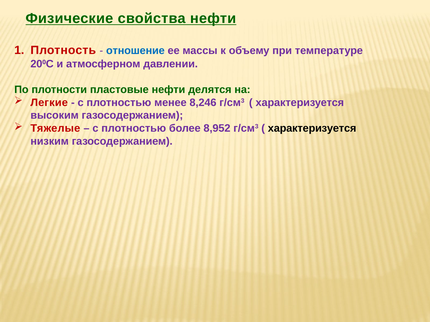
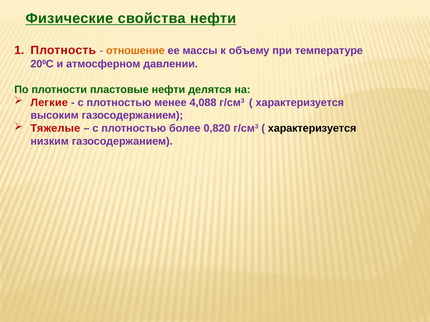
отношение colour: blue -> orange (135, 51)
8,246: 8,246 -> 4,088 (203, 103)
8,952: 8,952 -> 0,820 (217, 128)
